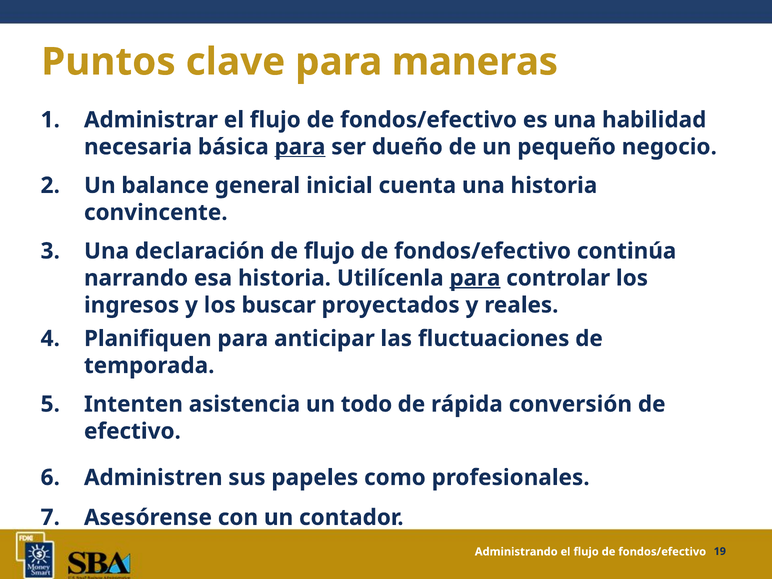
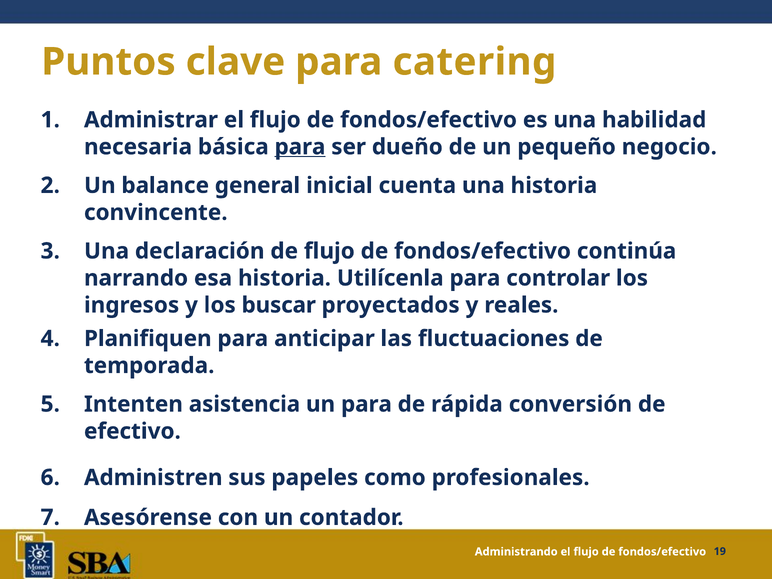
maneras: maneras -> catering (474, 62)
para underline: present -> none (475, 278)
un todo: todo -> para (366, 404)
